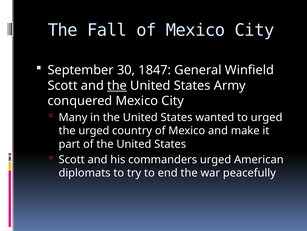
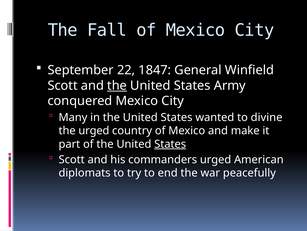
30: 30 -> 22 (126, 70)
to urged: urged -> divine (267, 117)
States underline: none -> present (170, 144)
